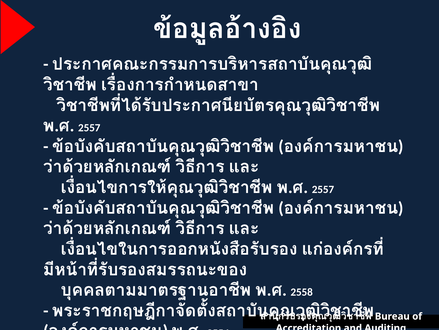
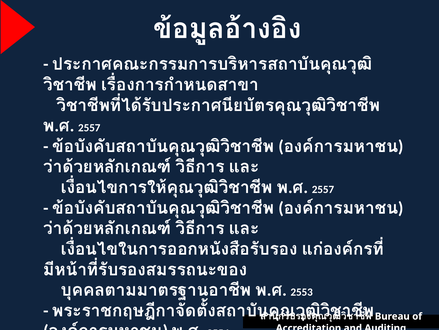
2558: 2558 -> 2553 (302, 292)
